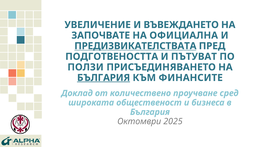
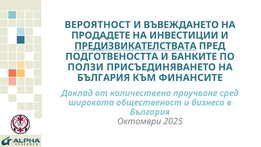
УВЕЛИЧЕНИЕ: УВЕЛИЧЕНИЕ -> ВЕРОЯТНОСТ (98, 25)
ЗАПОЧВАТЕ: ЗАПОЧВАТЕ -> ПРОДАДЕТЕ (101, 35)
ОФИЦИАЛНА: ОФИЦИАЛНА -> ИНВЕСТИЦИИ (184, 35)
ПЪТУВАТ: ПЪТУВАТ -> БАНКИТЕ (194, 57)
БЪЛГАРИЯ underline: present -> none (104, 78)
